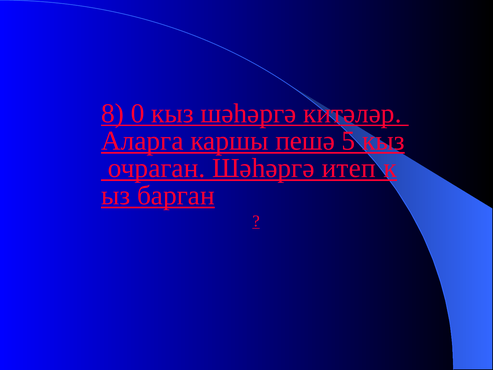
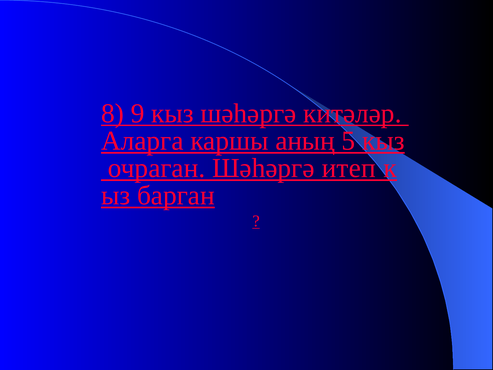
0: 0 -> 9 (138, 113)
пешә: пешә -> аның (305, 141)
